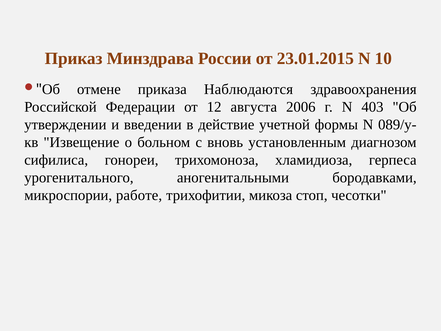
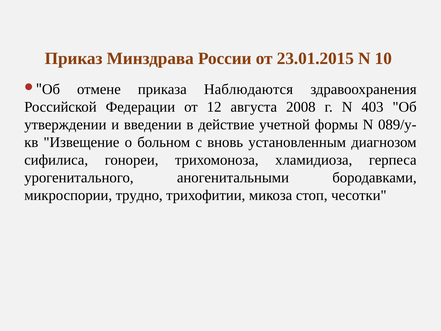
2006: 2006 -> 2008 (301, 107)
работе: работе -> трудно (139, 195)
